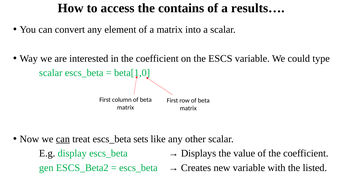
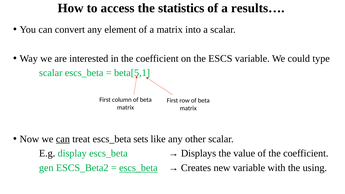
contains: contains -> statistics (181, 8)
beta[1,0: beta[1,0 -> beta[5,1 (132, 73)
escs_beta underline: none -> present (138, 168)
listed: listed -> using (315, 168)
